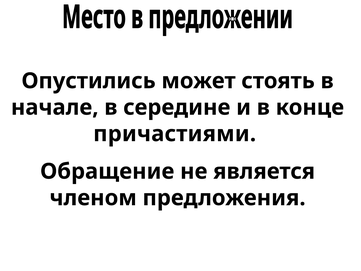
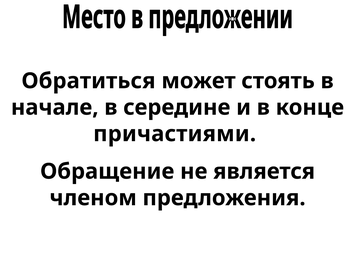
Опустились: Опустились -> Обратиться (88, 81)
